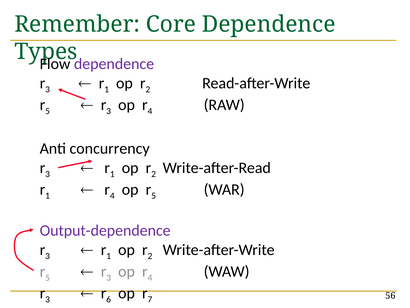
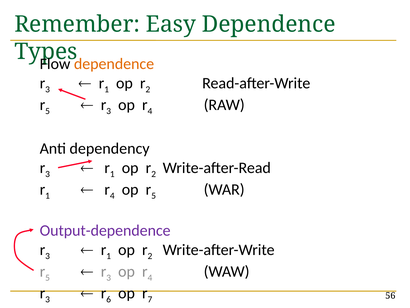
Core: Core -> Easy (171, 24)
dependence colour: purple -> orange (114, 64)
concurrency: concurrency -> dependency (110, 148)
